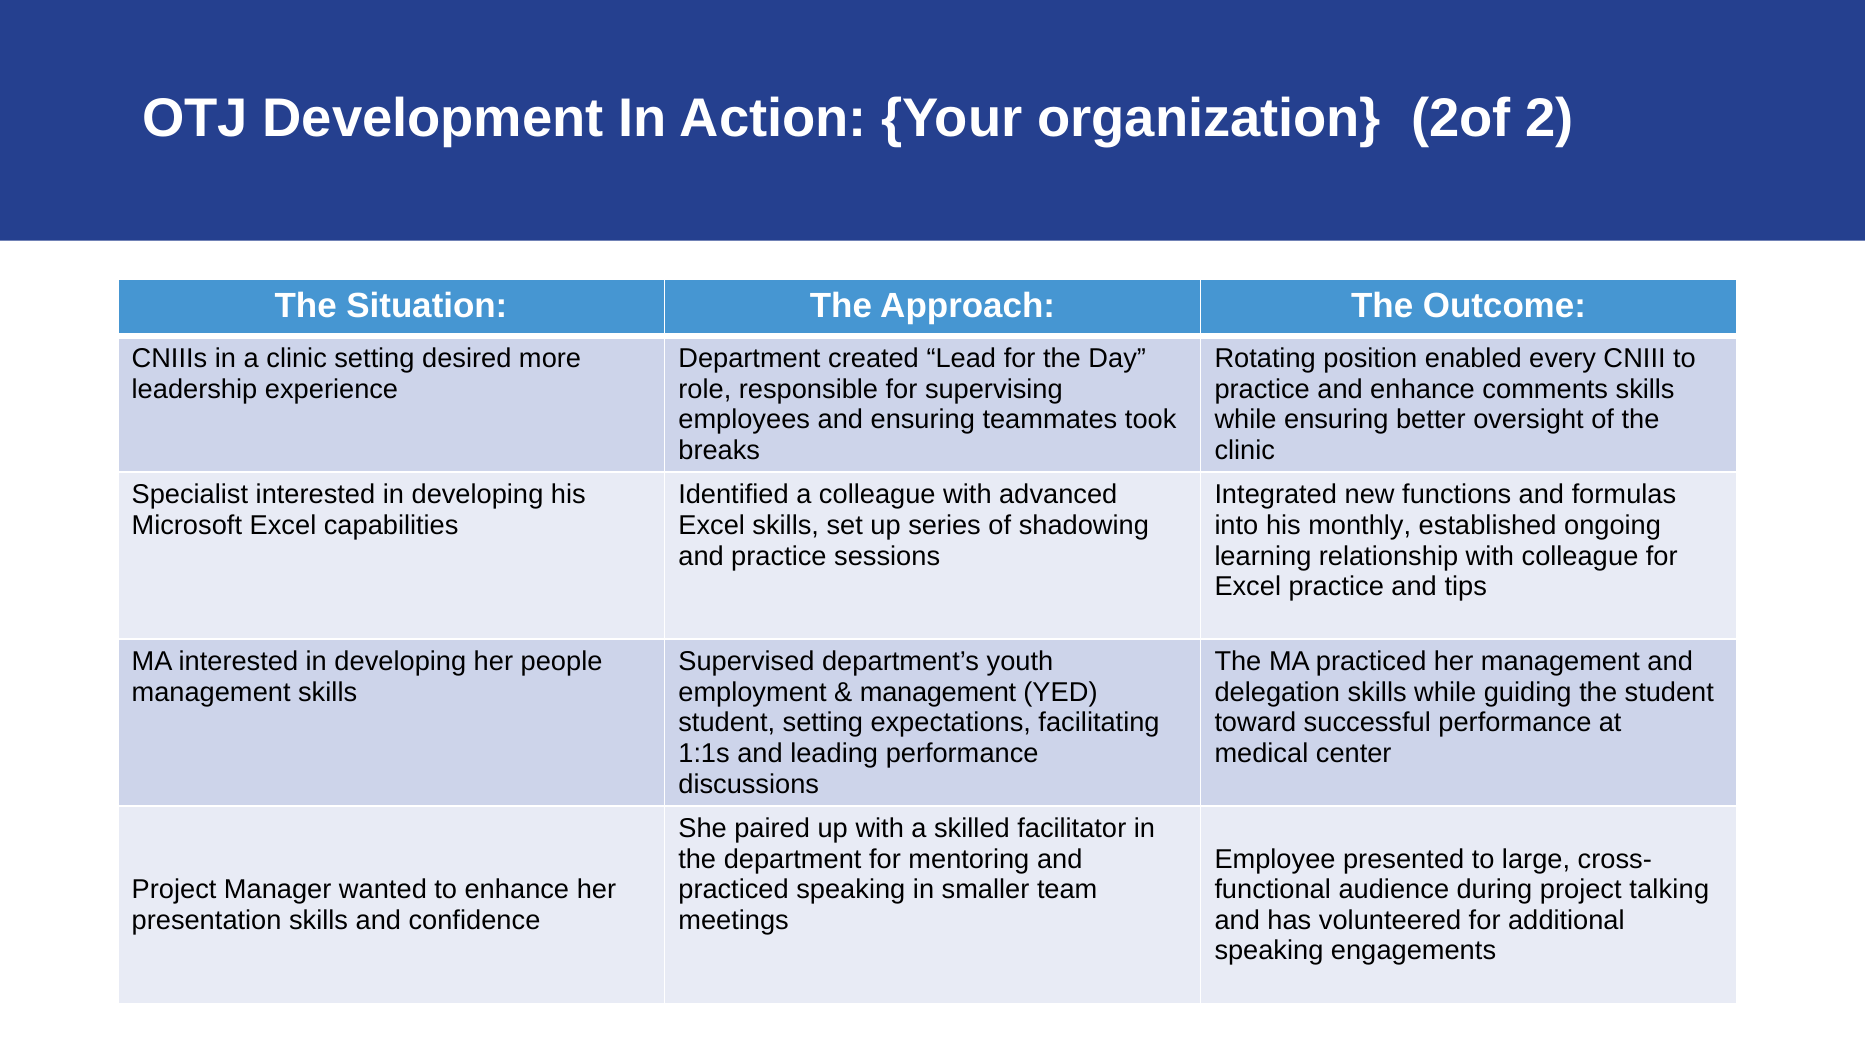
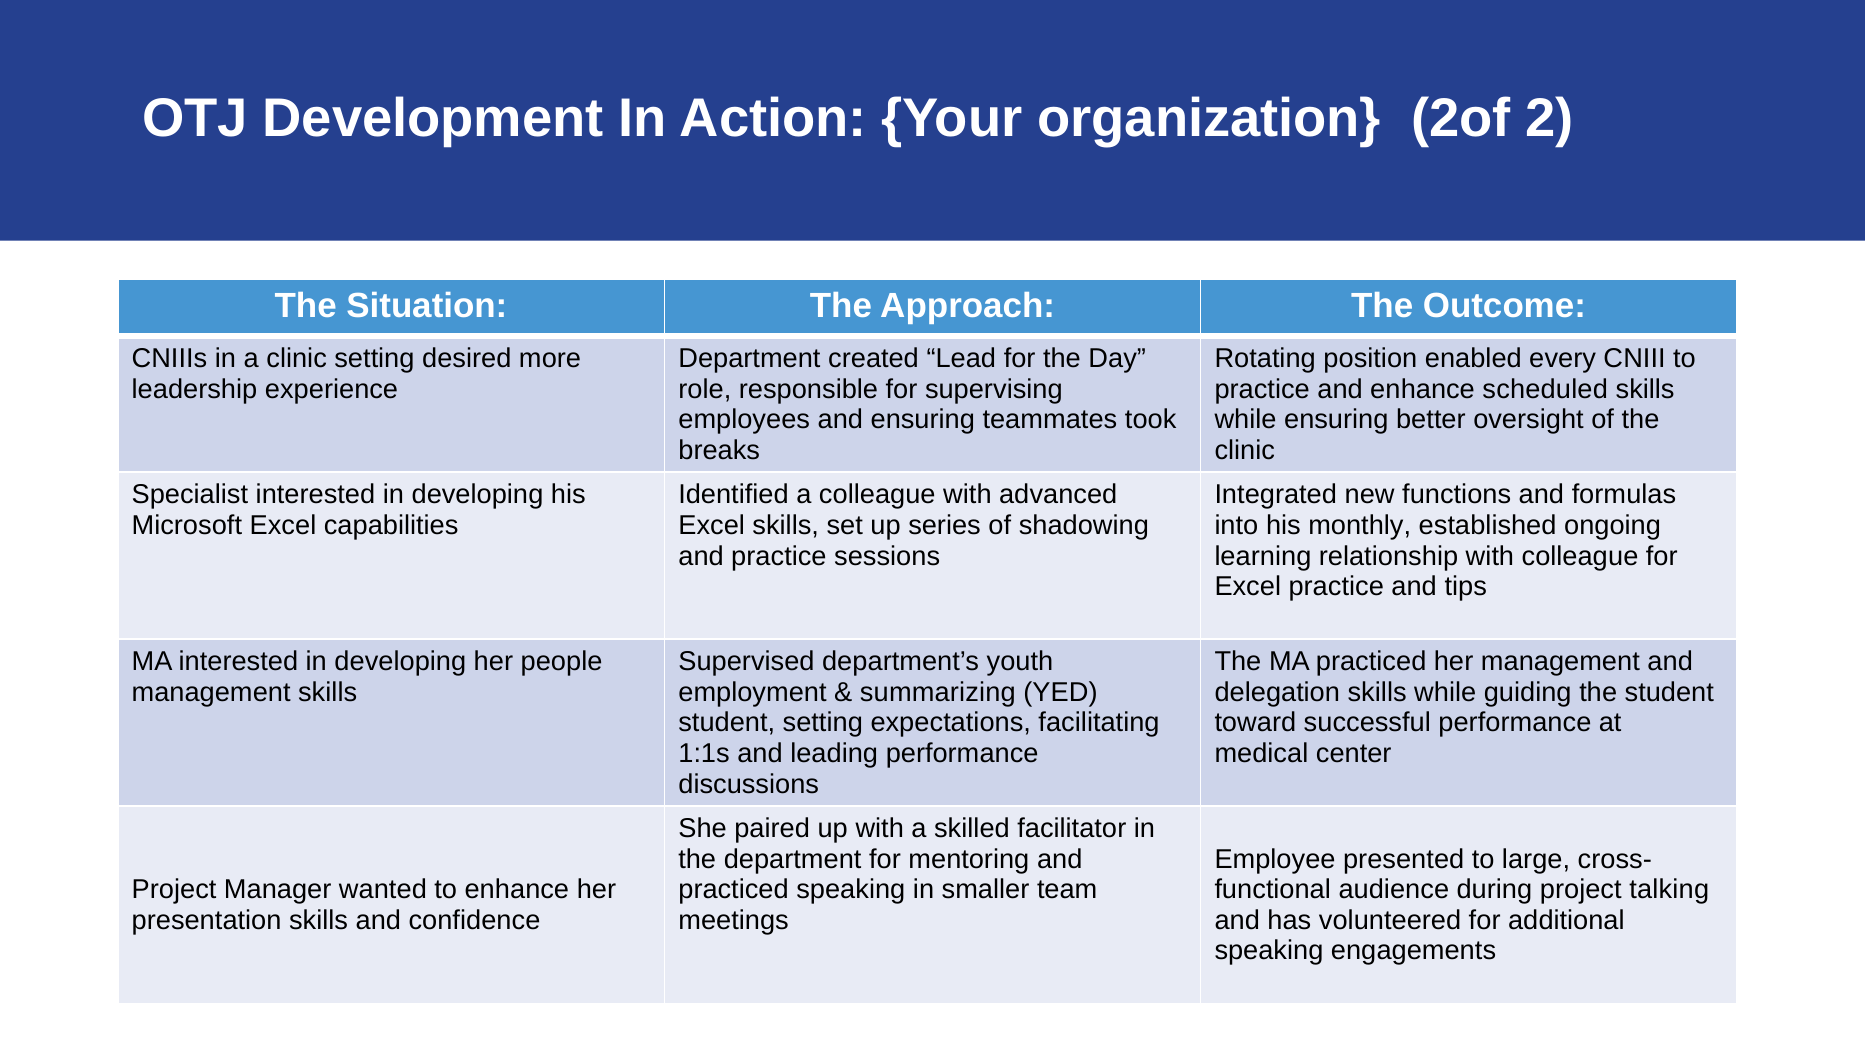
comments: comments -> scheduled (1545, 389)
management: management -> summarizing (938, 692)
